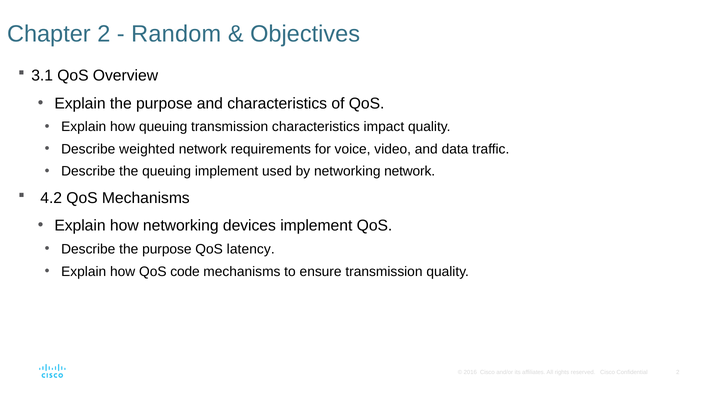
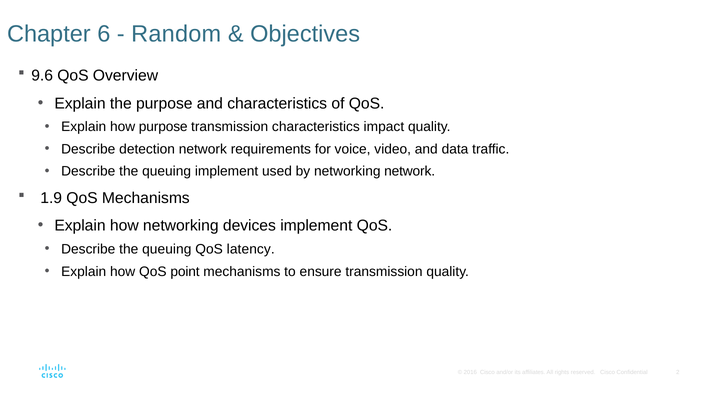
Chapter 2: 2 -> 6 (104, 34)
3.1: 3.1 -> 9.6 (42, 76)
how queuing: queuing -> purpose (163, 127)
weighted: weighted -> detection (147, 149)
4.2: 4.2 -> 1.9 (51, 198)
purpose: purpose -> queuing (167, 249)
code: code -> point (185, 272)
